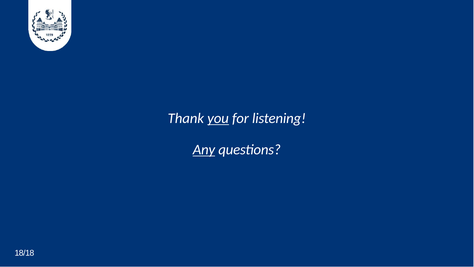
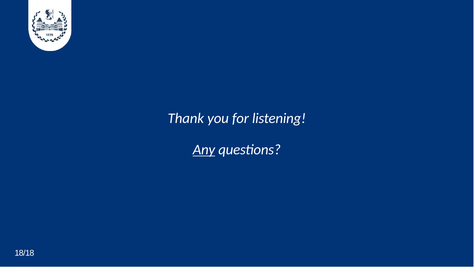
you underline: present -> none (218, 118)
